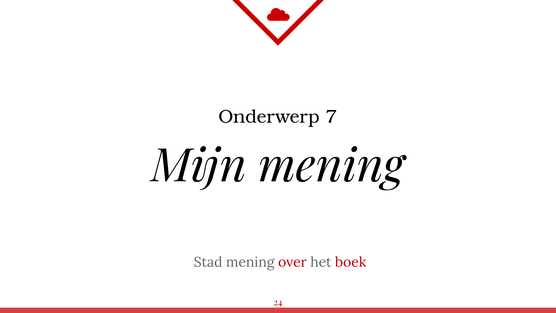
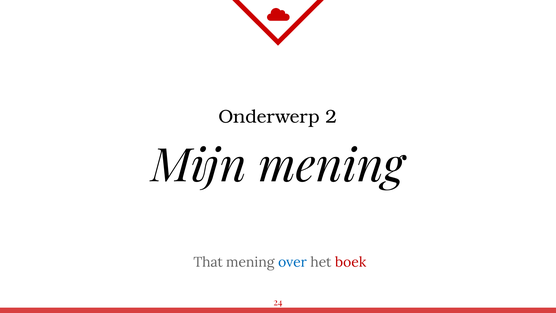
7: 7 -> 2 (331, 117)
Stad: Stad -> That (208, 262)
over colour: red -> blue (292, 262)
